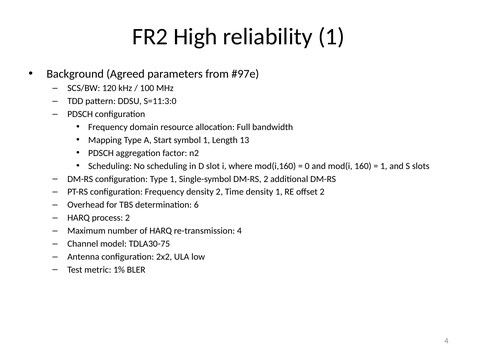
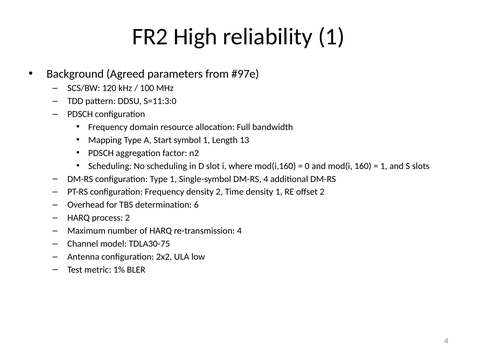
DM-RS 2: 2 -> 4 (266, 179)
